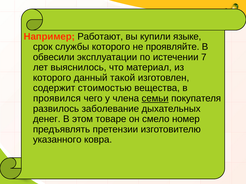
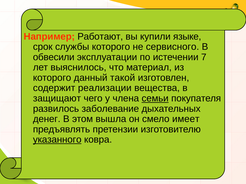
проявляйте: проявляйте -> сервисного (173, 47)
стоимостью: стоимостью -> реализации (105, 88)
проявился: проявился -> защищают (57, 99)
товаре: товаре -> вышла (111, 119)
номер: номер -> имеет (186, 119)
указанного underline: none -> present (57, 140)
